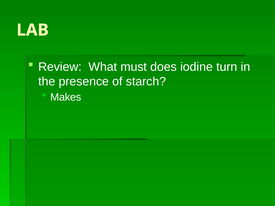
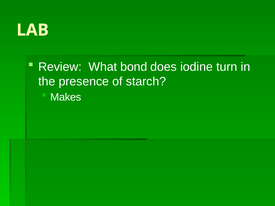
must: must -> bond (134, 67)
